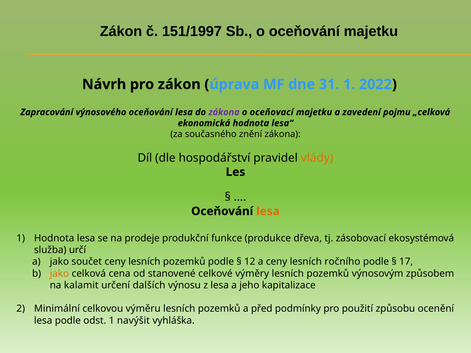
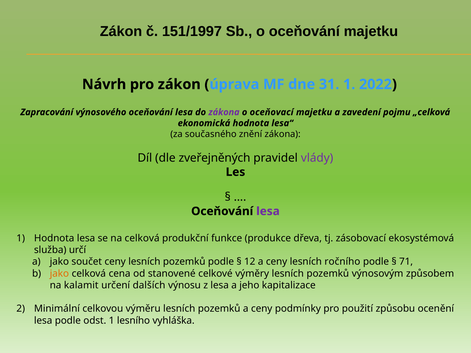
hospodářství: hospodářství -> zveřejněných (215, 158)
vlády colour: orange -> purple (317, 158)
lesa colour: orange -> purple (268, 211)
na prodeje: prodeje -> celková (142, 238)
17: 17 -> 71 (406, 262)
pozemků a před: před -> ceny (262, 309)
navýšit: navýšit -> lesního (133, 321)
